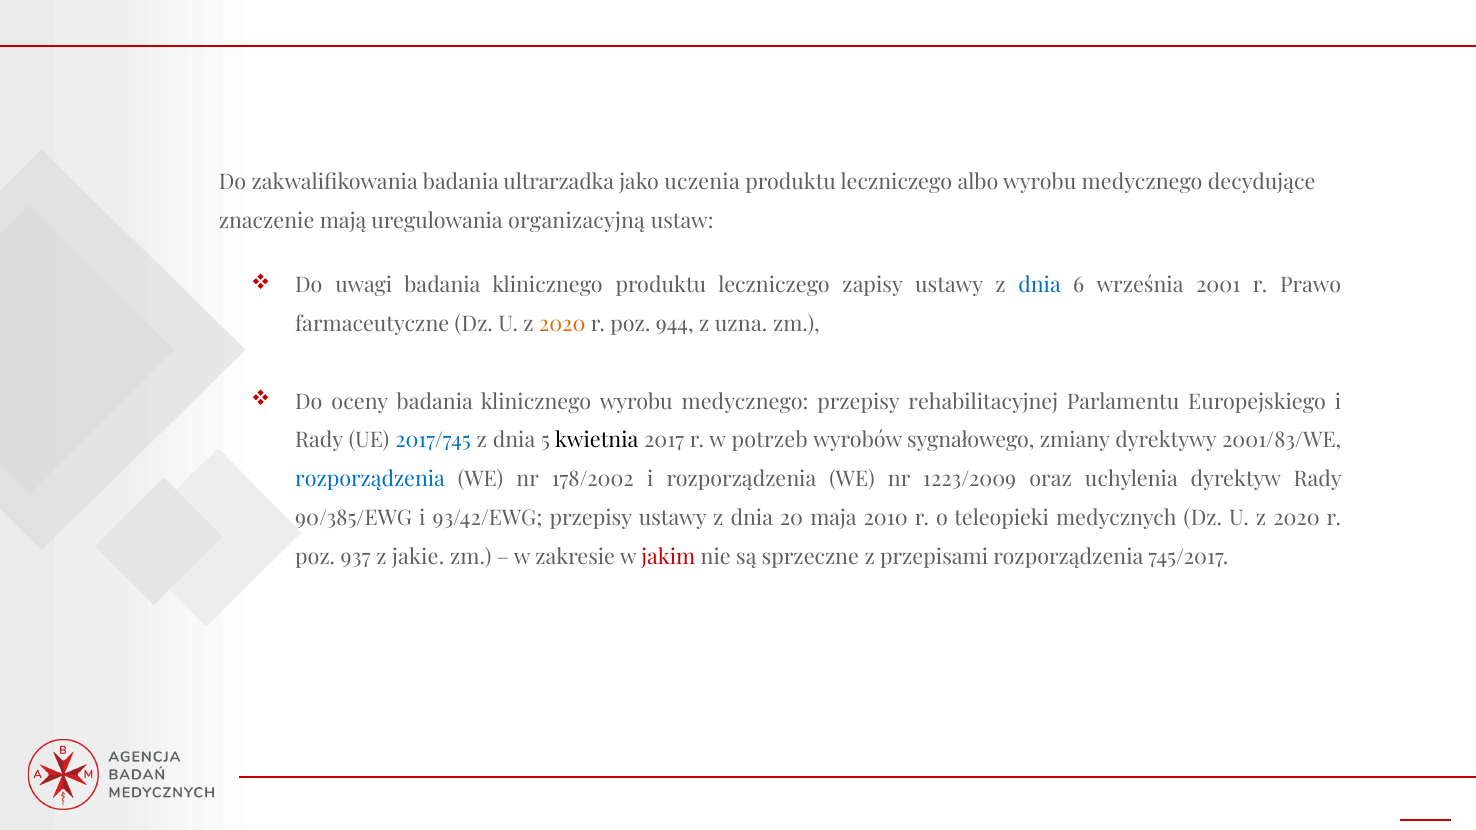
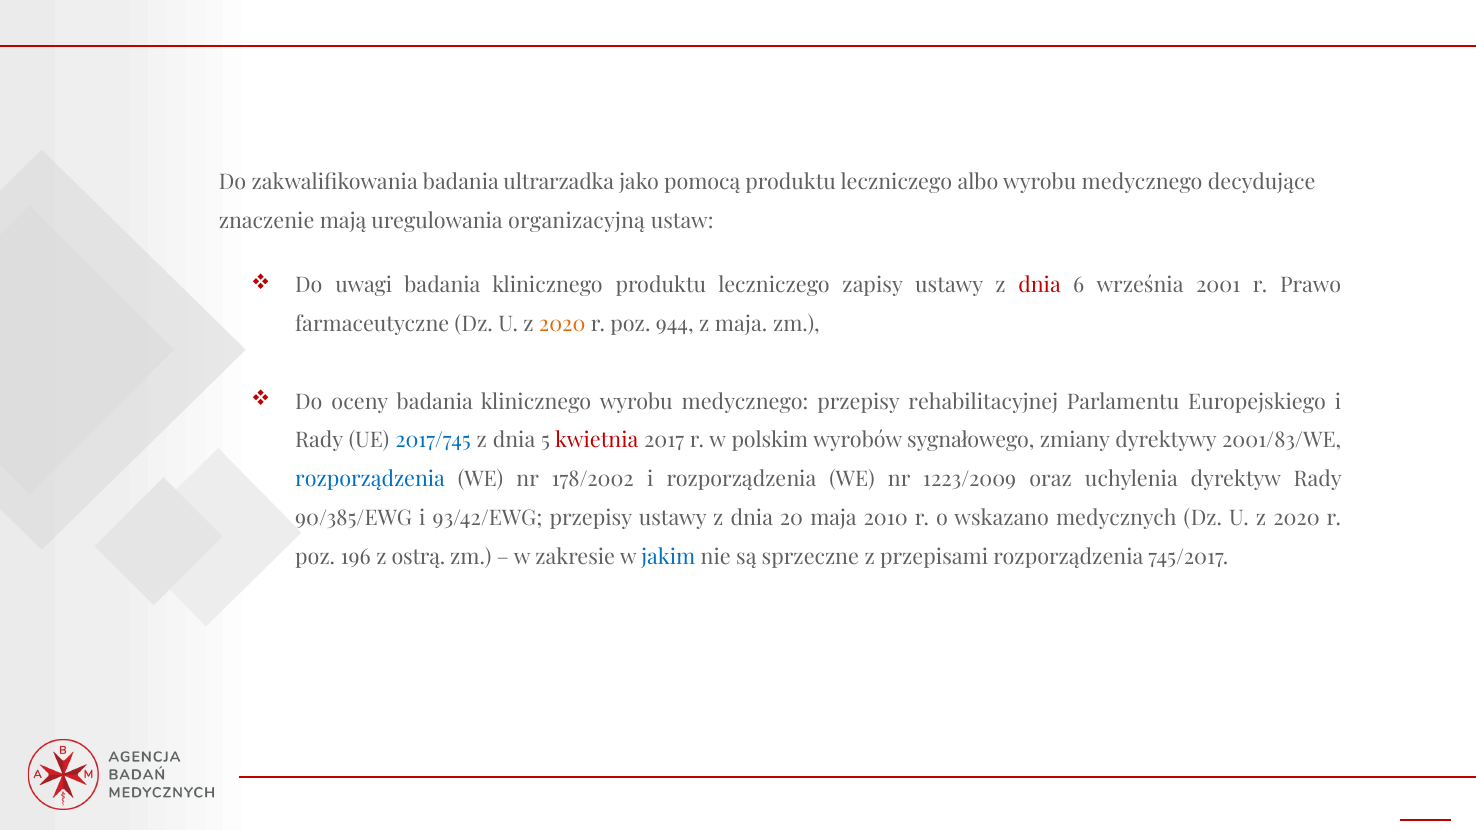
uczenia: uczenia -> pomocą (702, 183)
dnia colour: blue -> red (1040, 286)
z uzna: uzna -> maja (741, 325)
kwietnia colour: black -> red (597, 441)
potrzeb: potrzeb -> polskim (770, 441)
teleopieki: teleopieki -> wskazano (1002, 518)
937: 937 -> 196 (356, 557)
jakie: jakie -> ostrą (418, 557)
jakim colour: red -> blue (668, 557)
